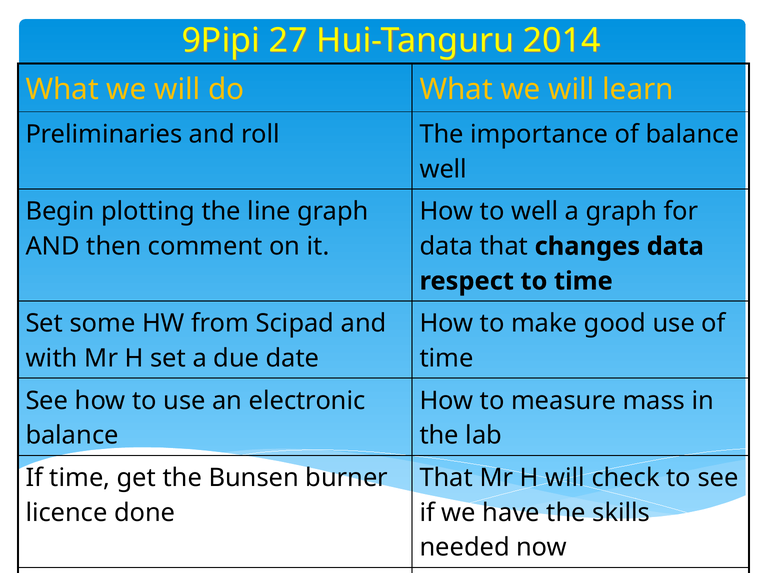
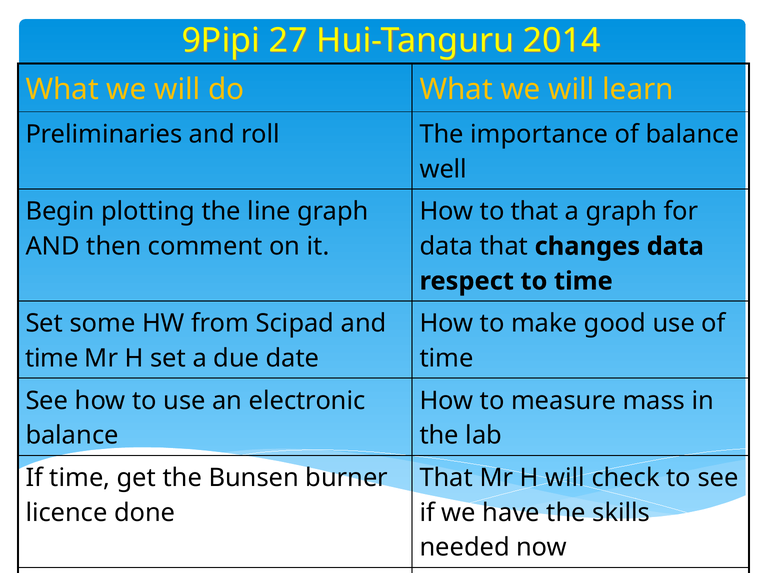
to well: well -> that (535, 212)
with: with -> time (52, 358)
